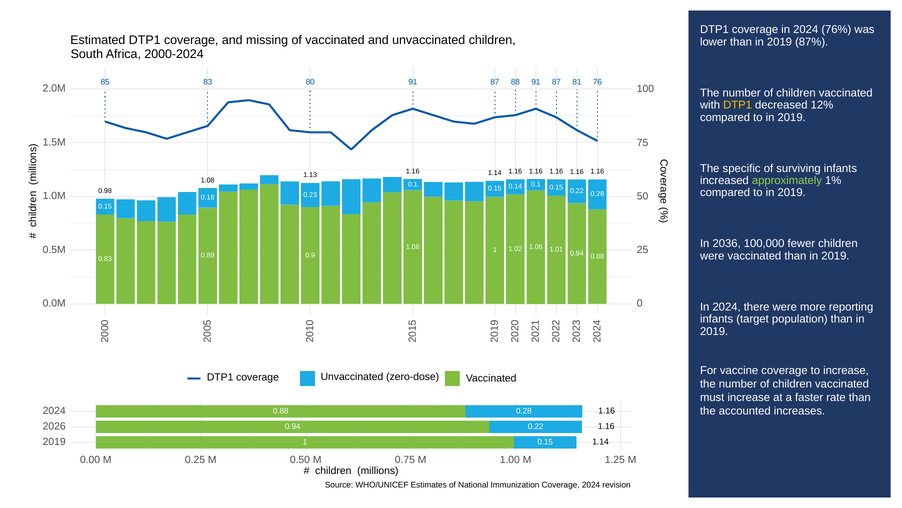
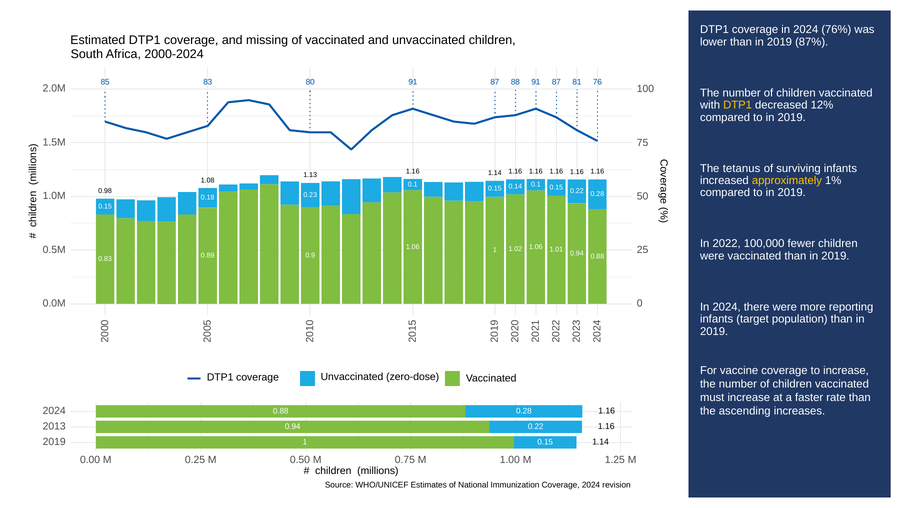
specific: specific -> tetanus (742, 168)
approximately colour: light green -> yellow (787, 180)
2036: 2036 -> 2022 (727, 243)
accounted: accounted -> ascending (745, 411)
2026: 2026 -> 2013 (54, 426)
